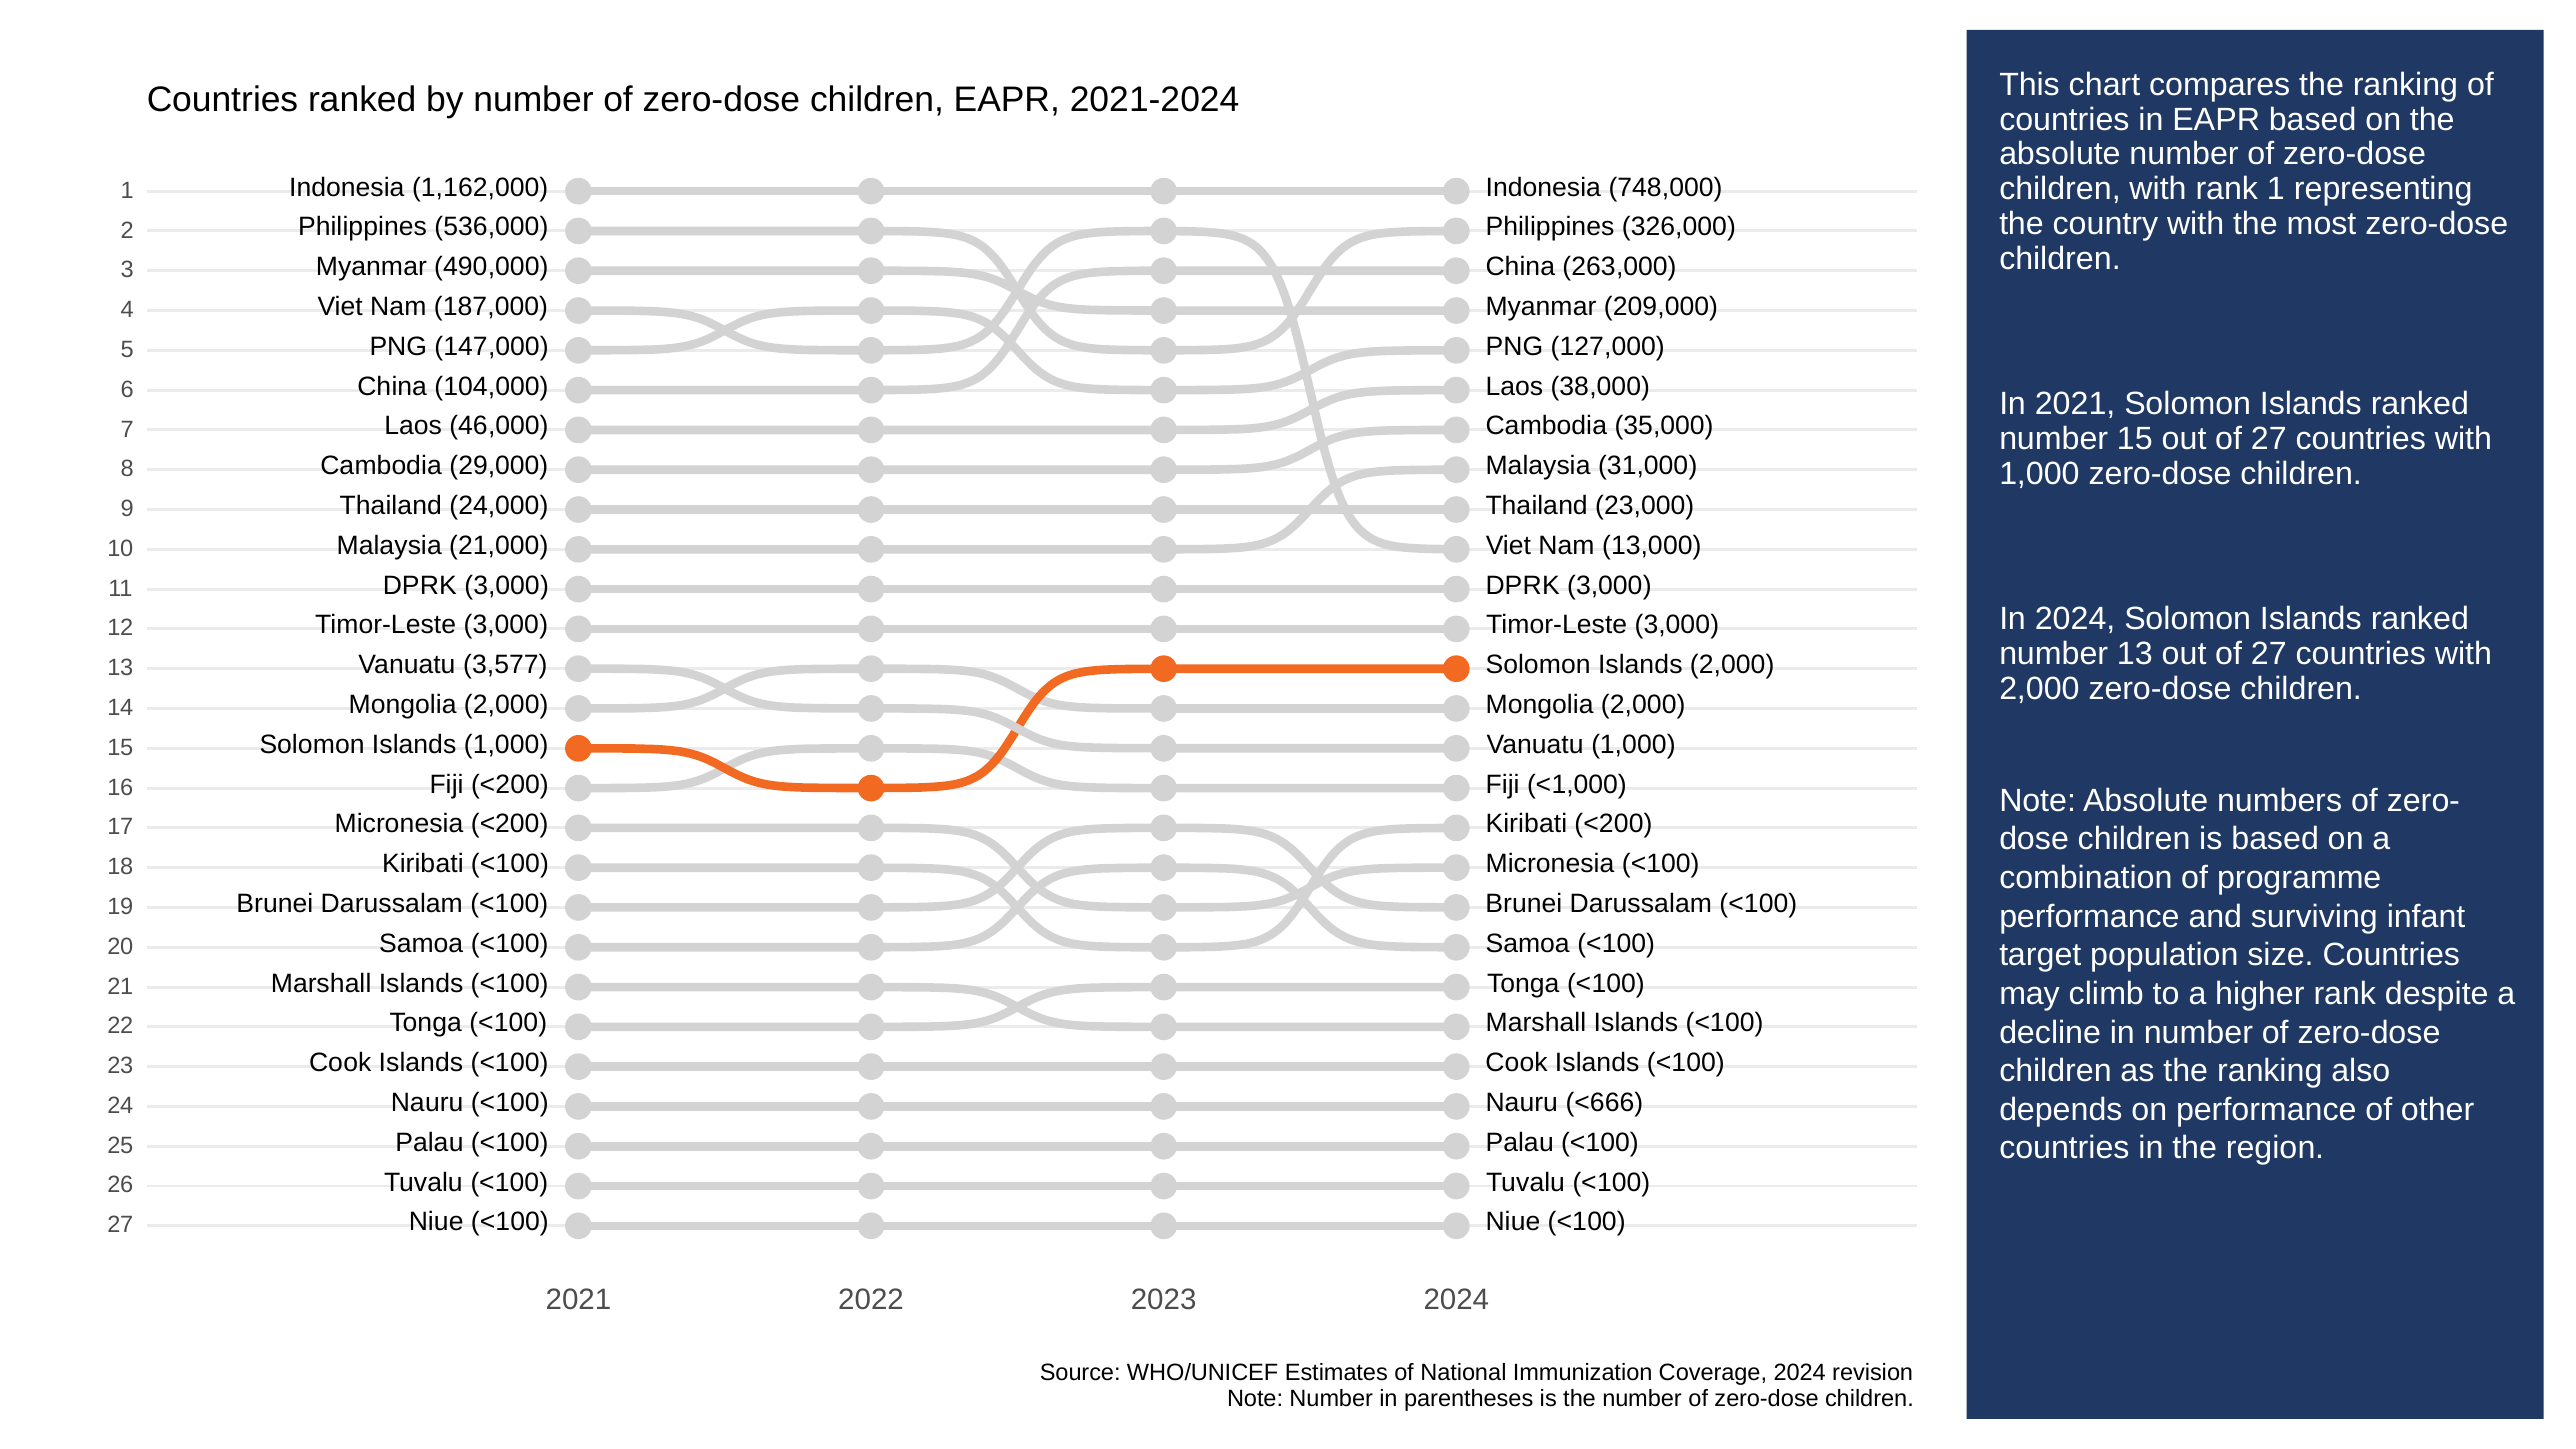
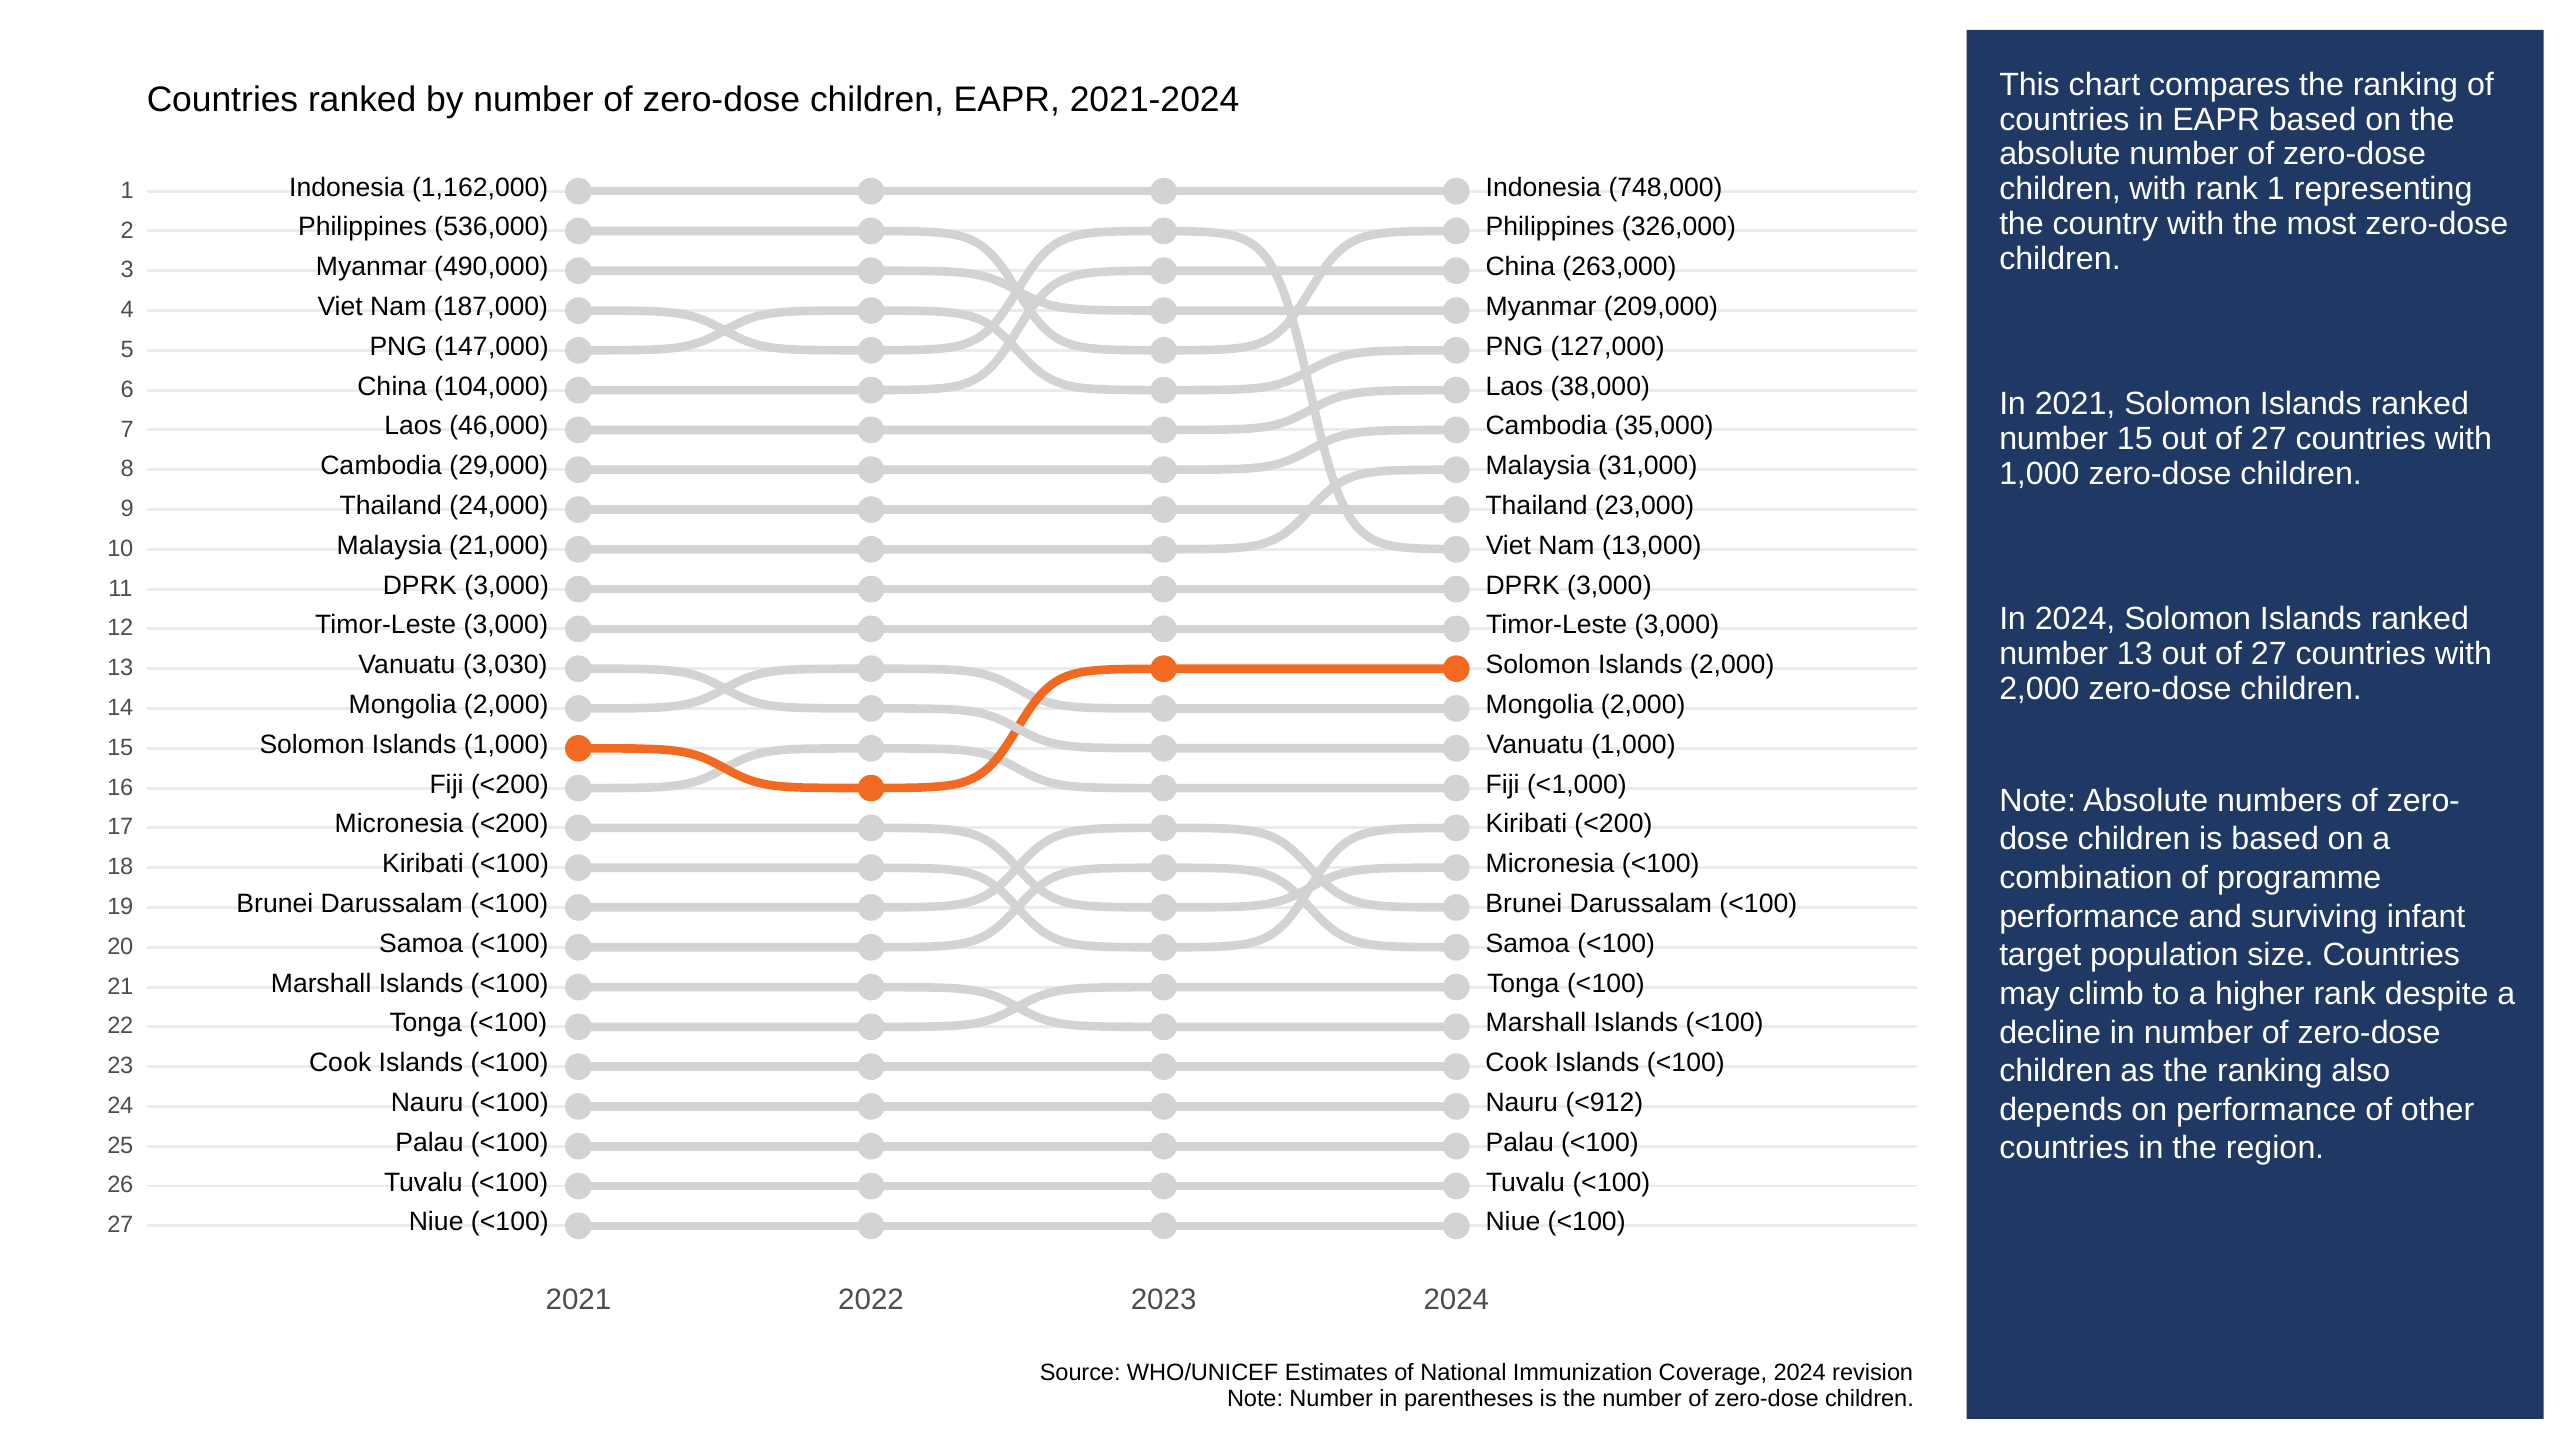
3,577: 3,577 -> 3,030 (505, 665)
<666: <666 -> <912 (1604, 1103)
